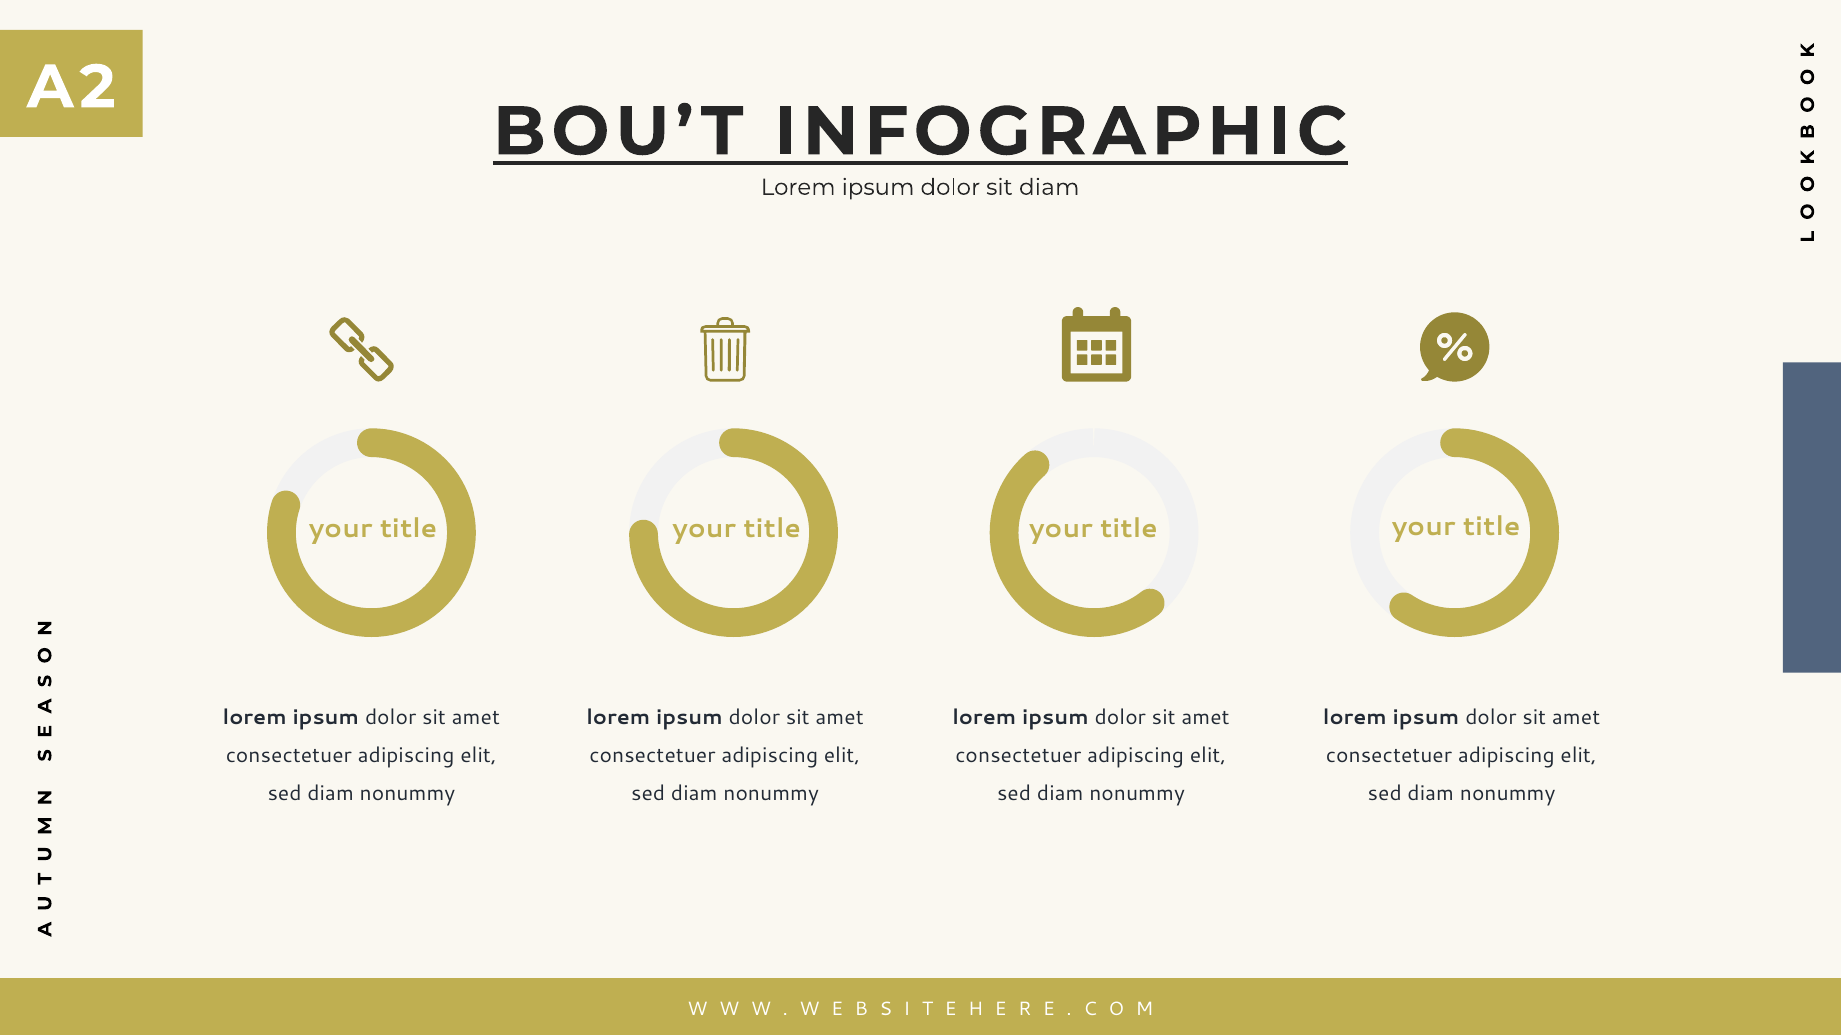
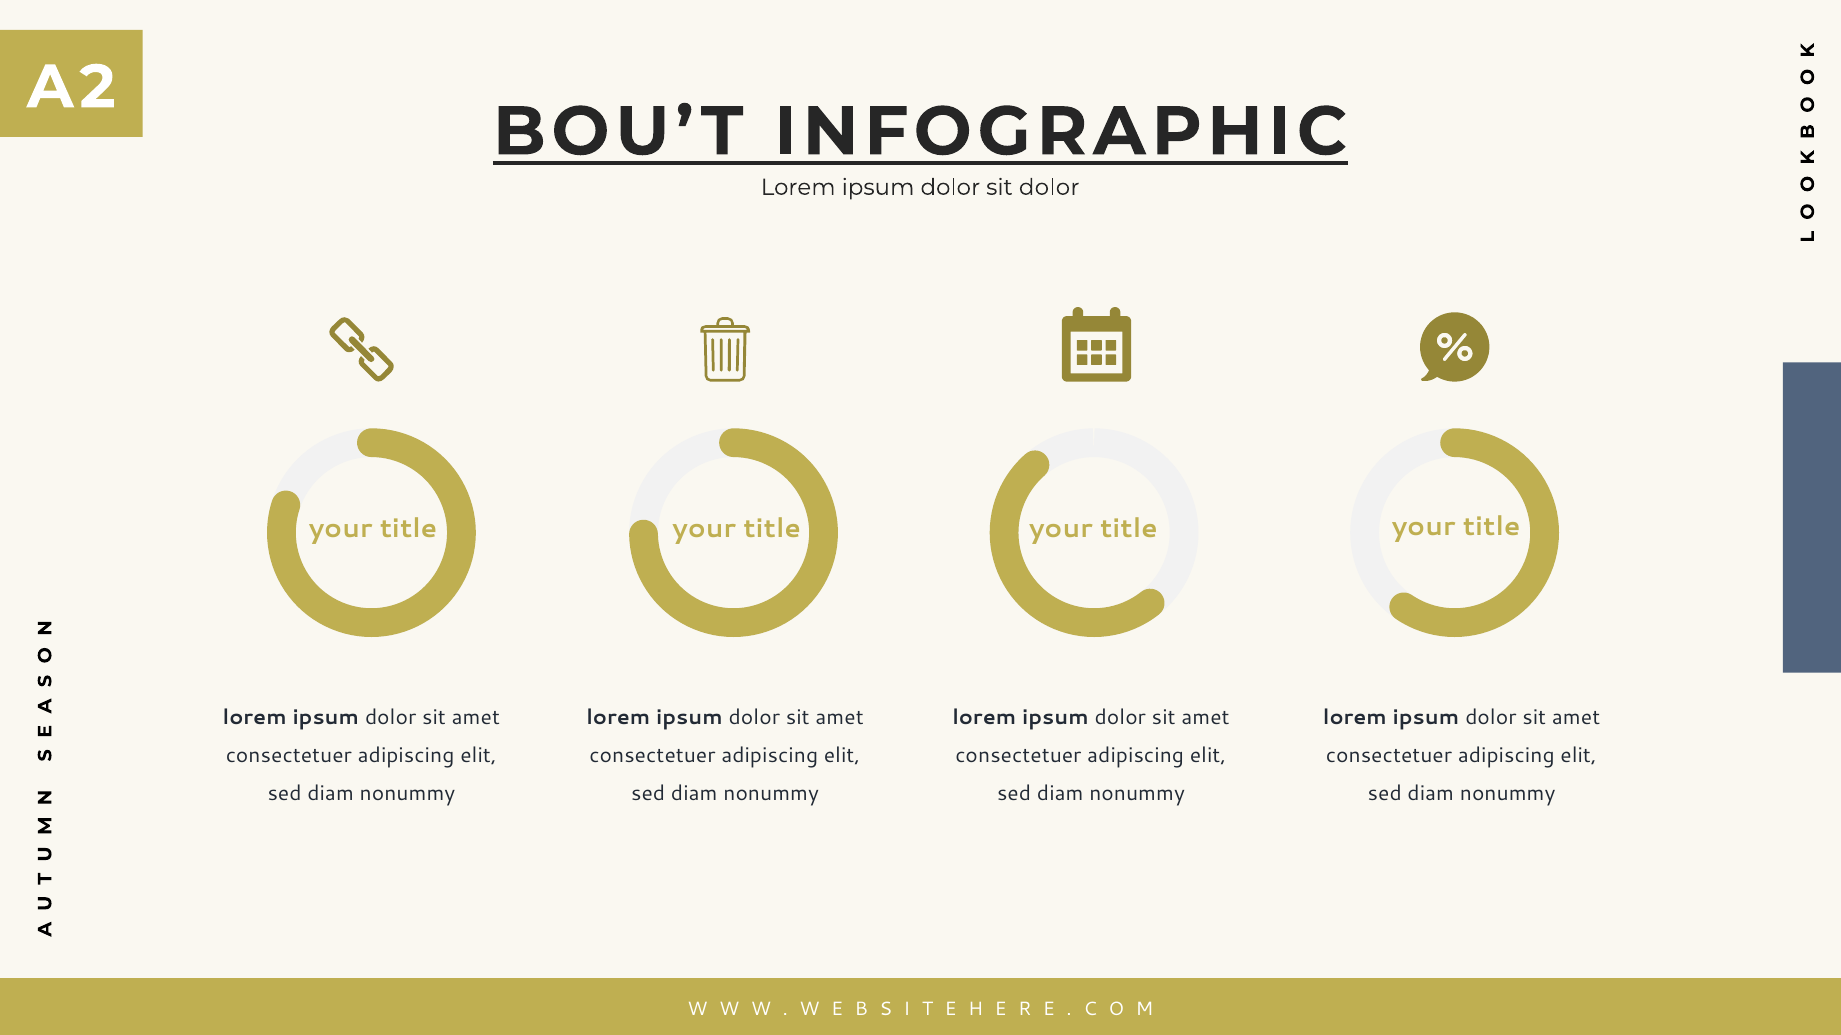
sit diam: diam -> dolor (1049, 187)
